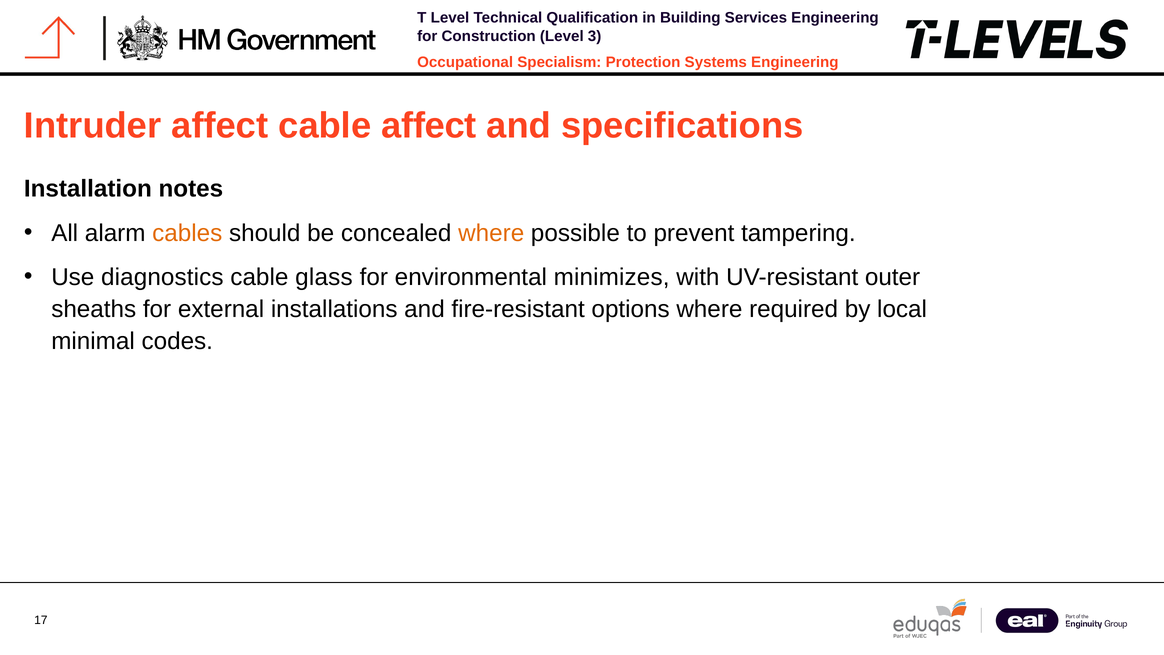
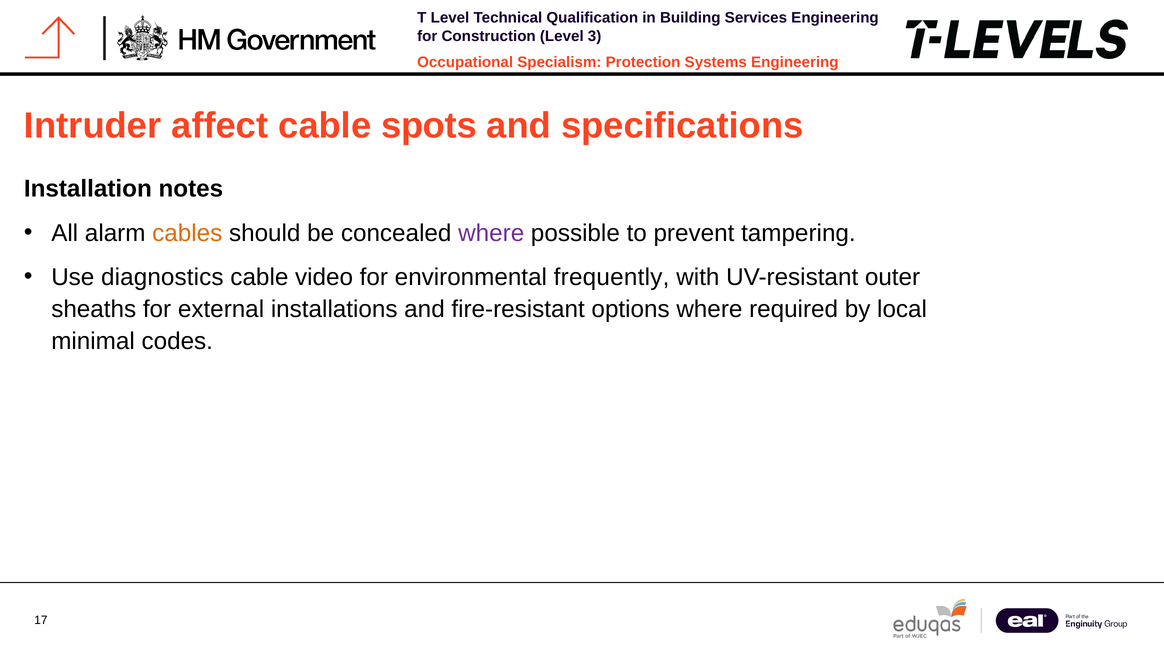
cable affect: affect -> spots (429, 126)
where colour: orange -> purple (491, 233)
glass: glass -> video (324, 277)
minimizes: minimizes -> frequently (612, 277)
